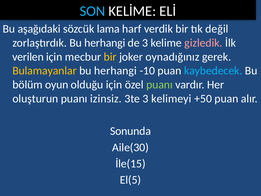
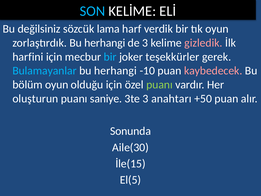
aşağıdaki: aşağıdaki -> değilsiniz (39, 29)
tık değil: değil -> oyun (217, 29)
verilen: verilen -> harfini (28, 57)
bir colour: yellow -> light blue (110, 57)
oynadığınız: oynadığınız -> teşekkürler (172, 57)
Bulamayanlar colour: yellow -> light blue (45, 71)
kaybedecek colour: light blue -> pink (213, 71)
izinsiz: izinsiz -> saniye (106, 98)
kelimeyi: kelimeyi -> anahtarı (171, 98)
